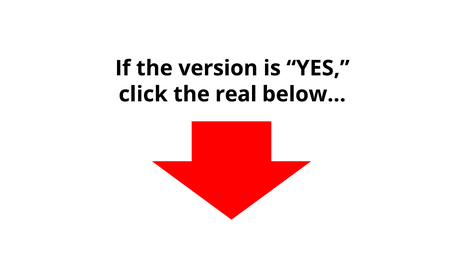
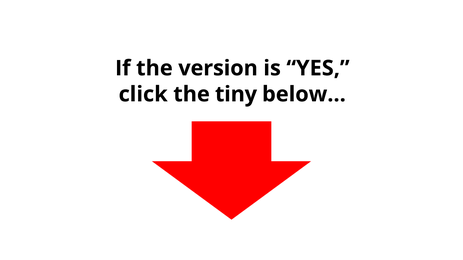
real: real -> tiny (236, 94)
